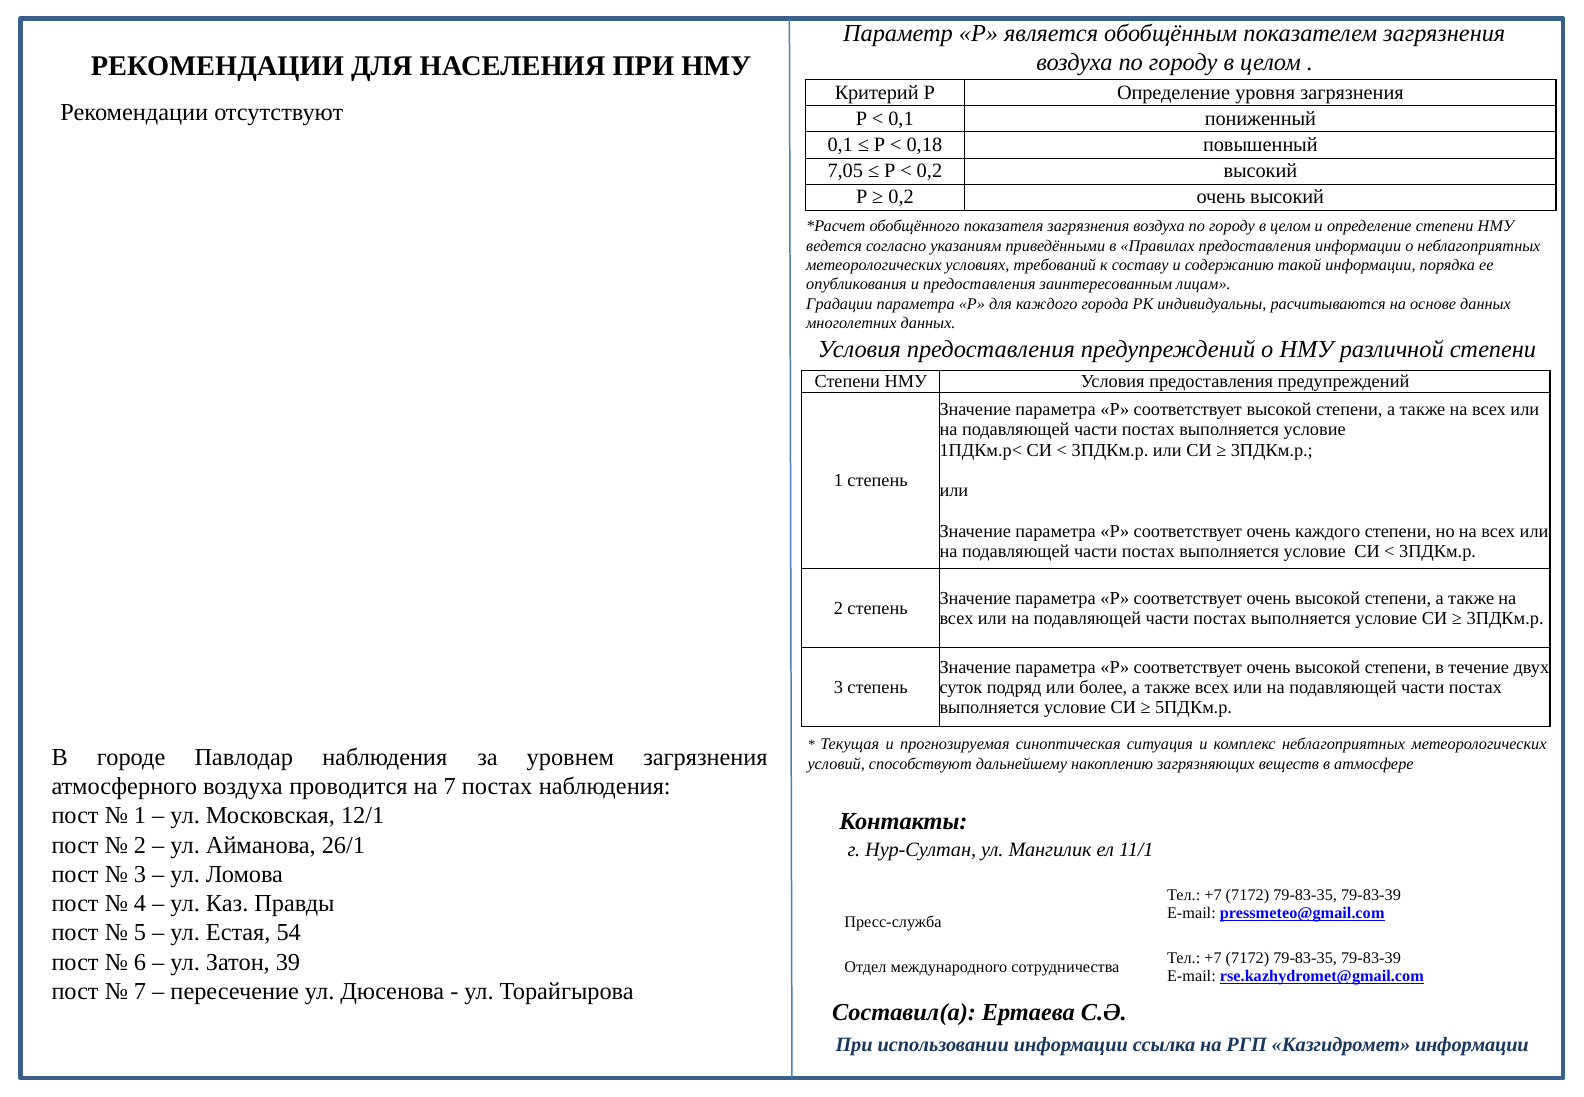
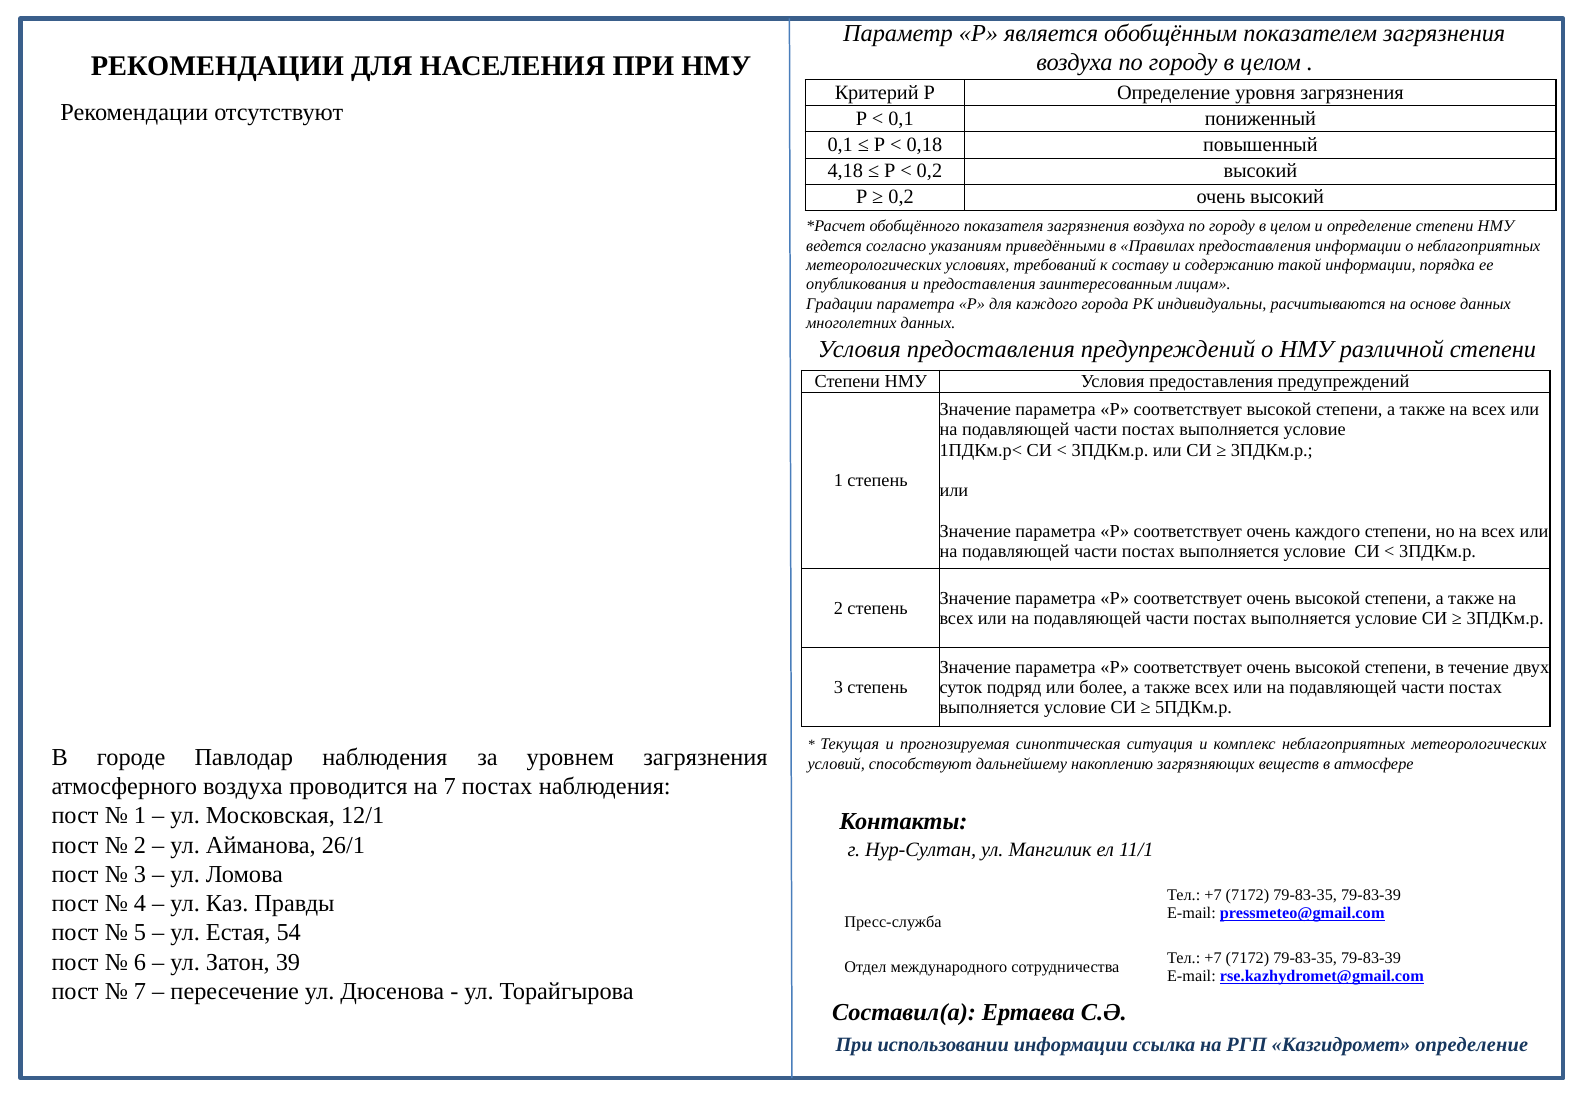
7,05: 7,05 -> 4,18 (845, 171)
Казгидромет информации: информации -> определение (1472, 1044)
